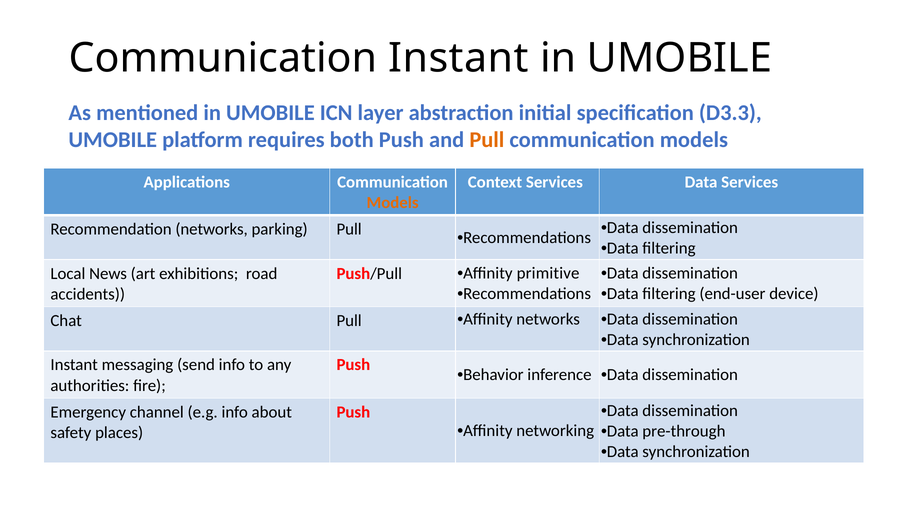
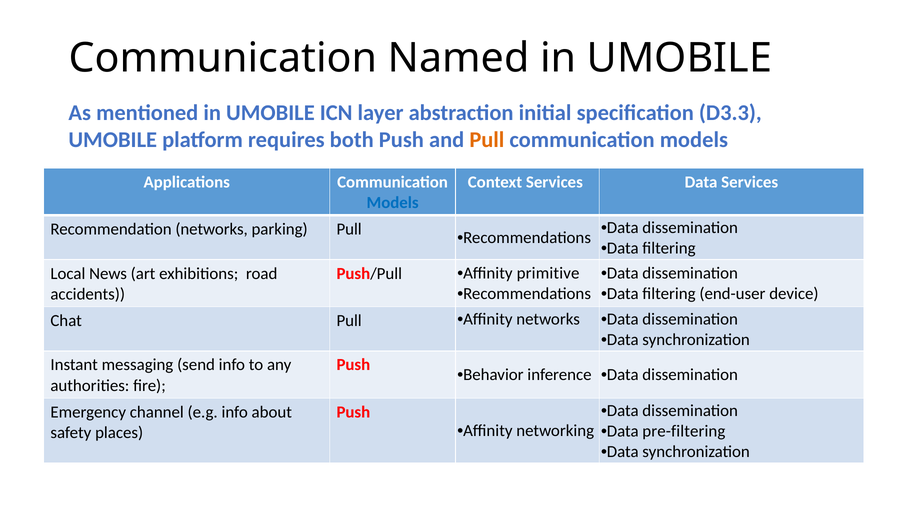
Communication Instant: Instant -> Named (459, 58)
Models colour: orange -> blue (393, 203)
pre-through: pre-through -> pre-filtering (684, 431)
